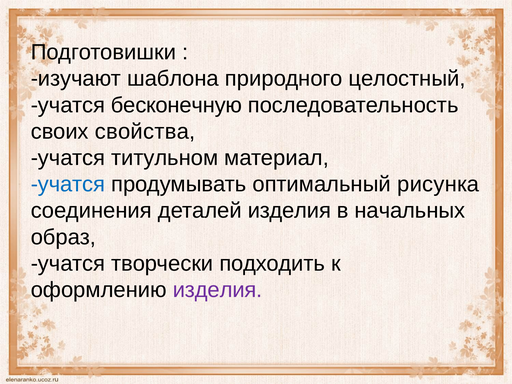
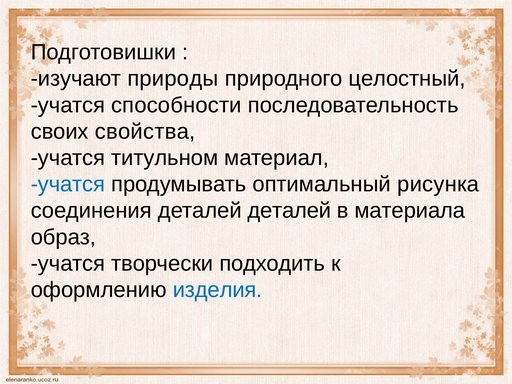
шаблона: шаблона -> природы (173, 79)
бесконечную: бесконечную -> способности (176, 105)
деталей изделия: изделия -> деталей (289, 211)
начальных: начальных -> материала (410, 211)
изделия colour: purple -> blue (218, 290)
